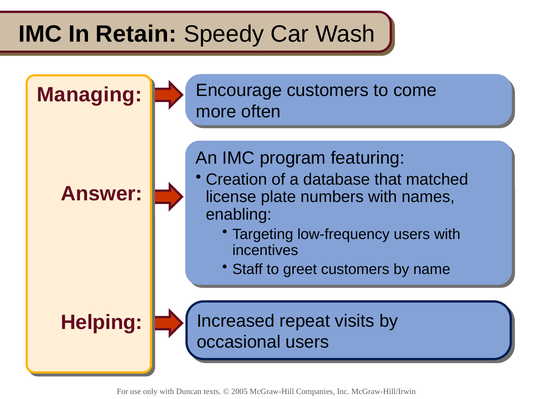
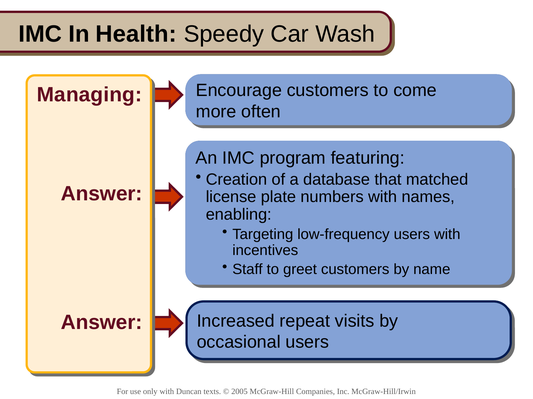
Retain: Retain -> Health (136, 34)
Helping: Helping -> Answer (102, 323)
